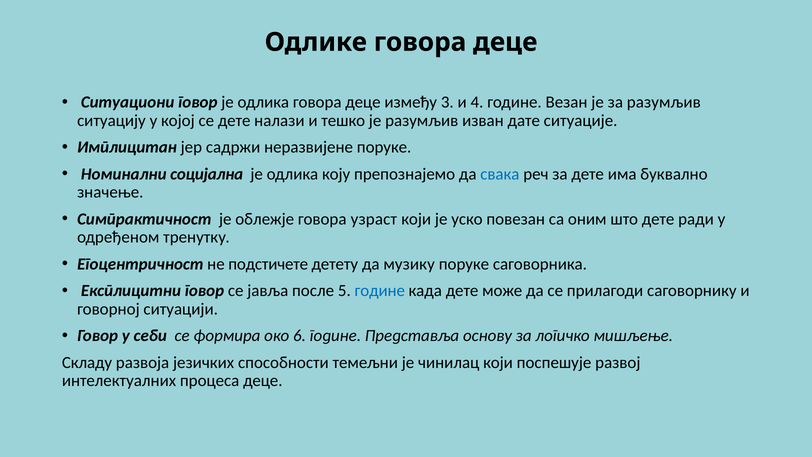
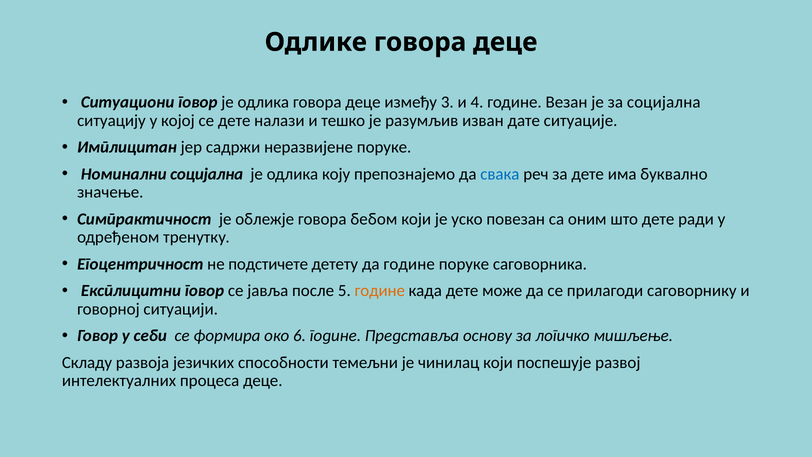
за разумљив: разумљив -> социјална (664, 102)
узраст: узраст -> бебом (374, 219)
да музику: музику -> године (409, 264)
године colour: blue -> orange (380, 291)
